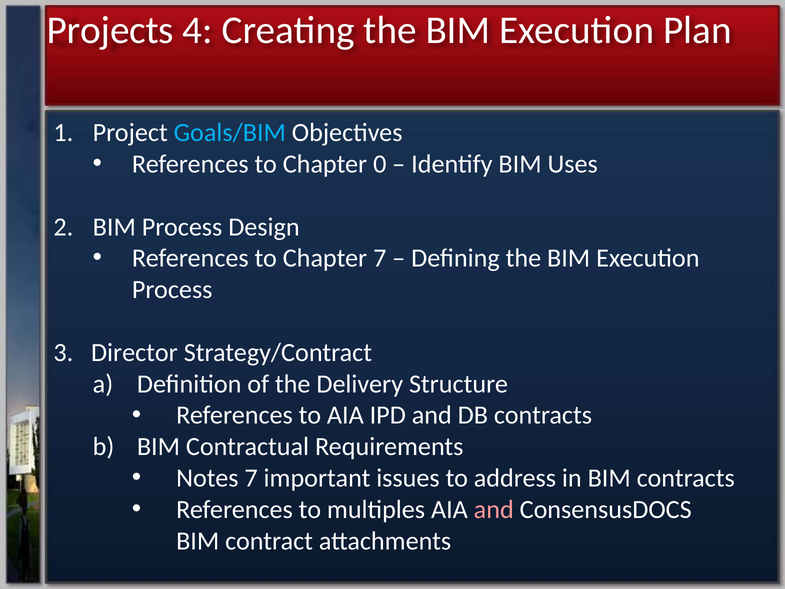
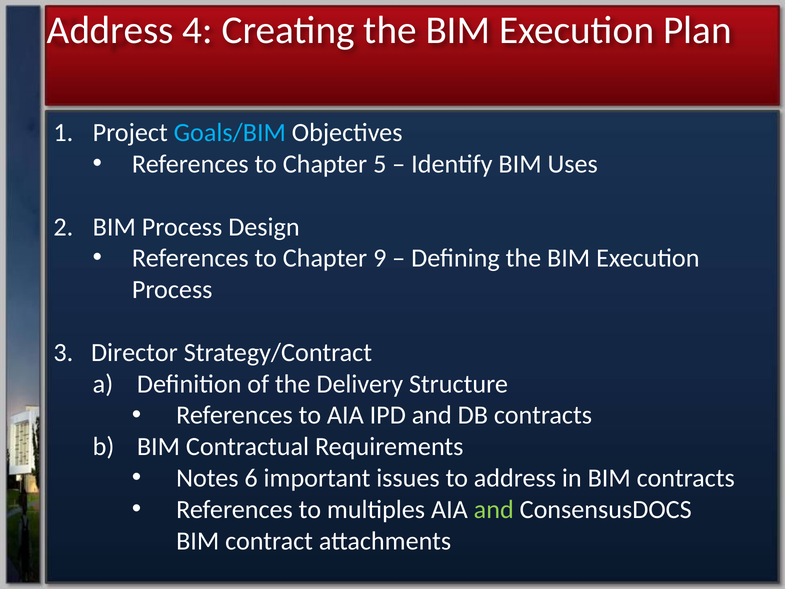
Projects: Projects -> Address (110, 30)
0: 0 -> 5 (380, 164)
Chapter 7: 7 -> 9 (380, 258)
Notes 7: 7 -> 6 (251, 478)
and colour: pink -> light green (494, 509)
